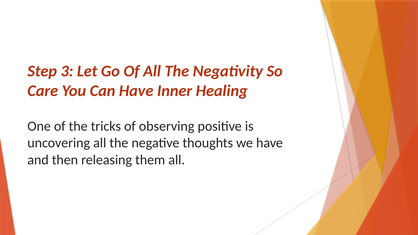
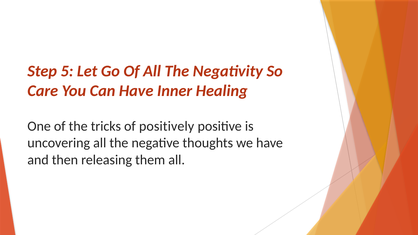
3: 3 -> 5 (67, 71)
observing: observing -> positively (167, 126)
